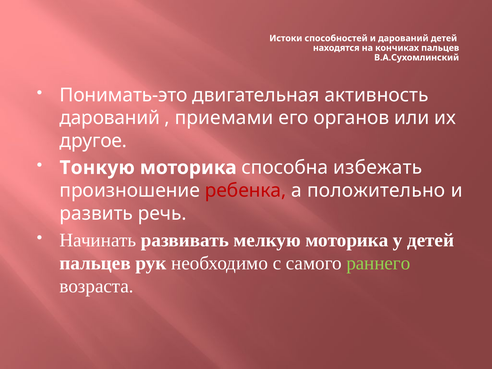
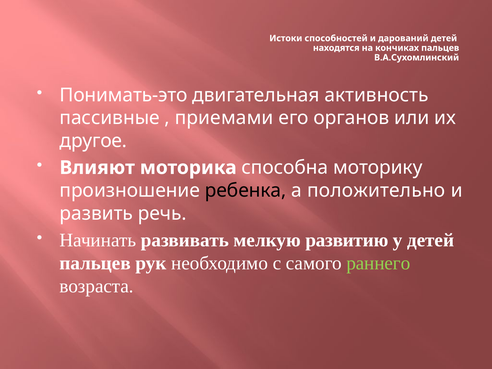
дарований: дарований -> пассивные (110, 118)
Тонкую: Тонкую -> Влияют (97, 168)
избежать: избежать -> моторику (378, 168)
ребенка colour: red -> black (246, 191)
мелкую моторика: моторика -> развитию (347, 240)
